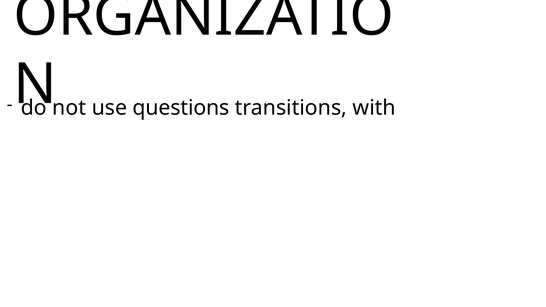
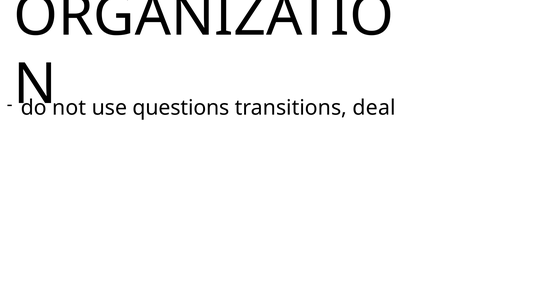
with: with -> deal (374, 108)
